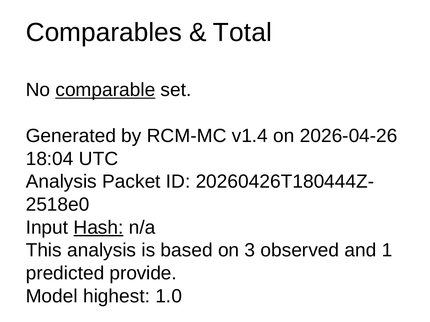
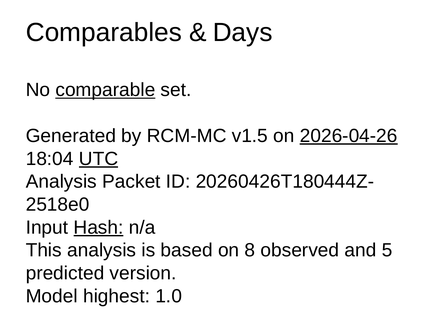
Total: Total -> Days (243, 33)
v1.4: v1.4 -> v1.5 (250, 136)
2026-04-26 underline: none -> present (349, 136)
UTC underline: none -> present (99, 159)
3: 3 -> 8 (250, 251)
1: 1 -> 5 (387, 251)
provide: provide -> version (143, 274)
